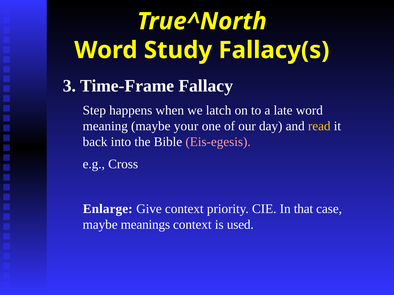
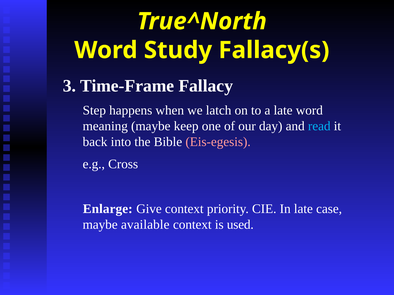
your: your -> keep (186, 126)
read colour: yellow -> light blue (319, 126)
In that: that -> late (303, 209)
meanings: meanings -> available (145, 225)
